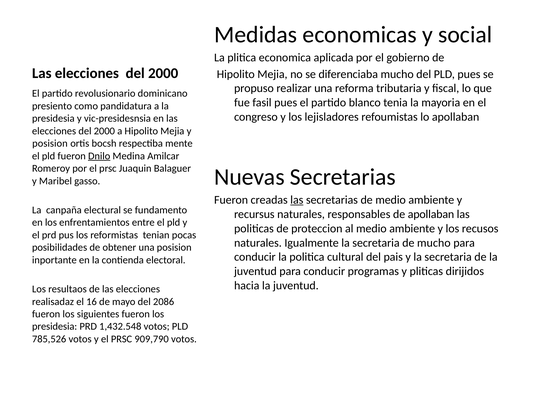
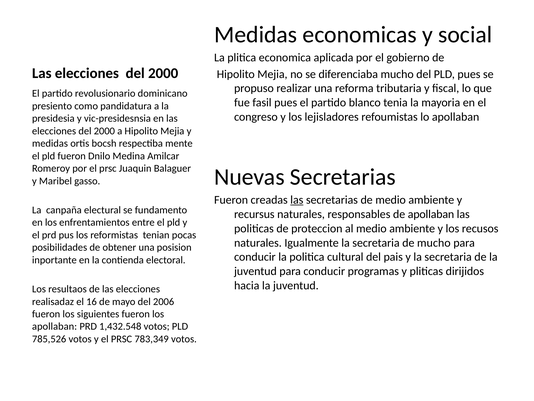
posision: posision -> medidas (50, 143)
Dnilo underline: present -> none (99, 156)
2086: 2086 -> 2006 (164, 301)
presidesia: presidesia -> apollaban (55, 326)
909,790: 909,790 -> 783,349 (152, 339)
